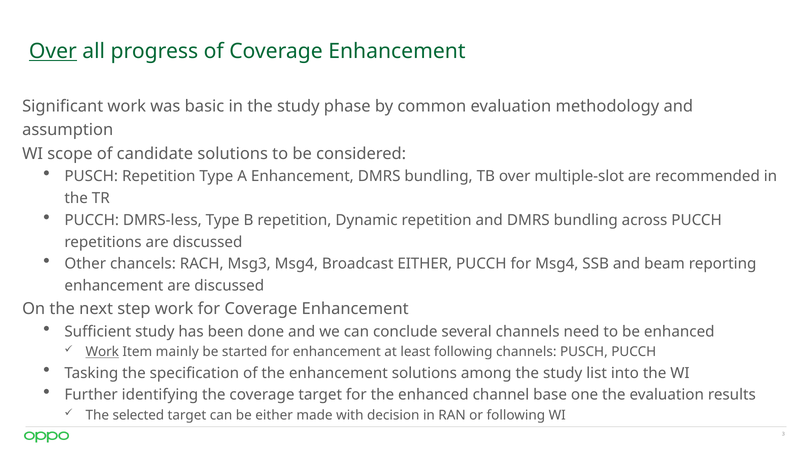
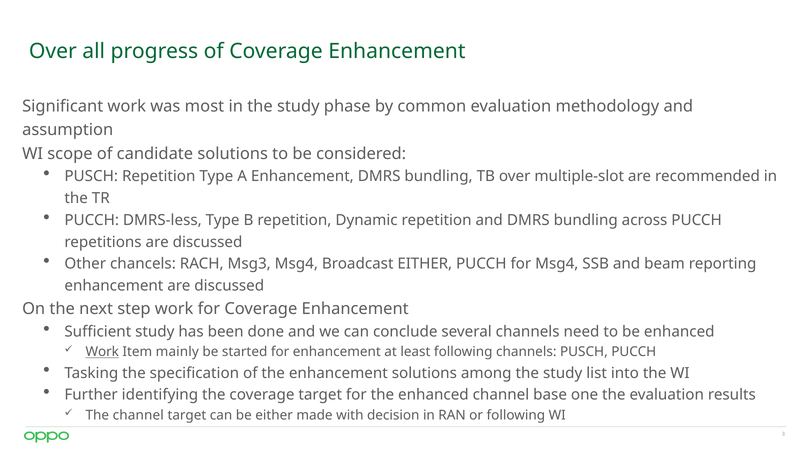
Over underline: present -> none (53, 51)
basic: basic -> most (204, 106)
The selected: selected -> channel (138, 415)
